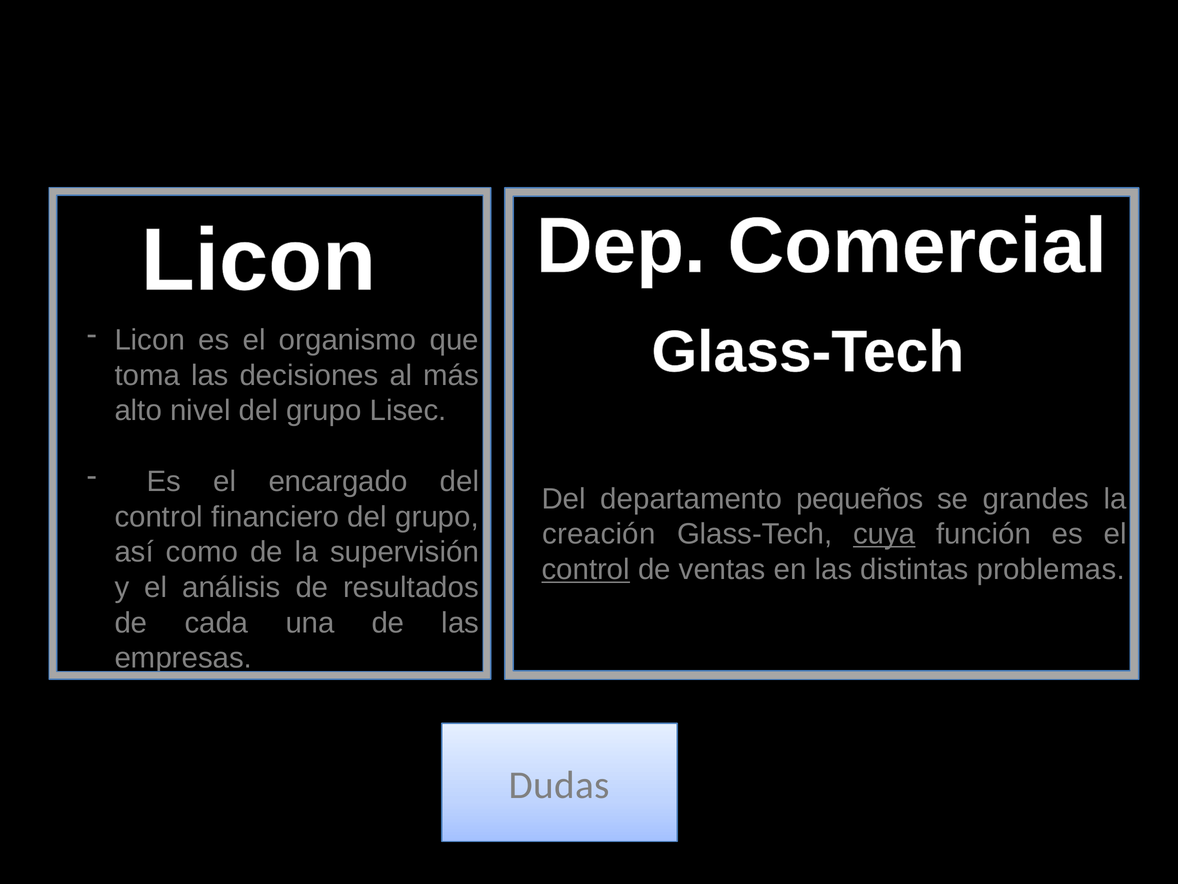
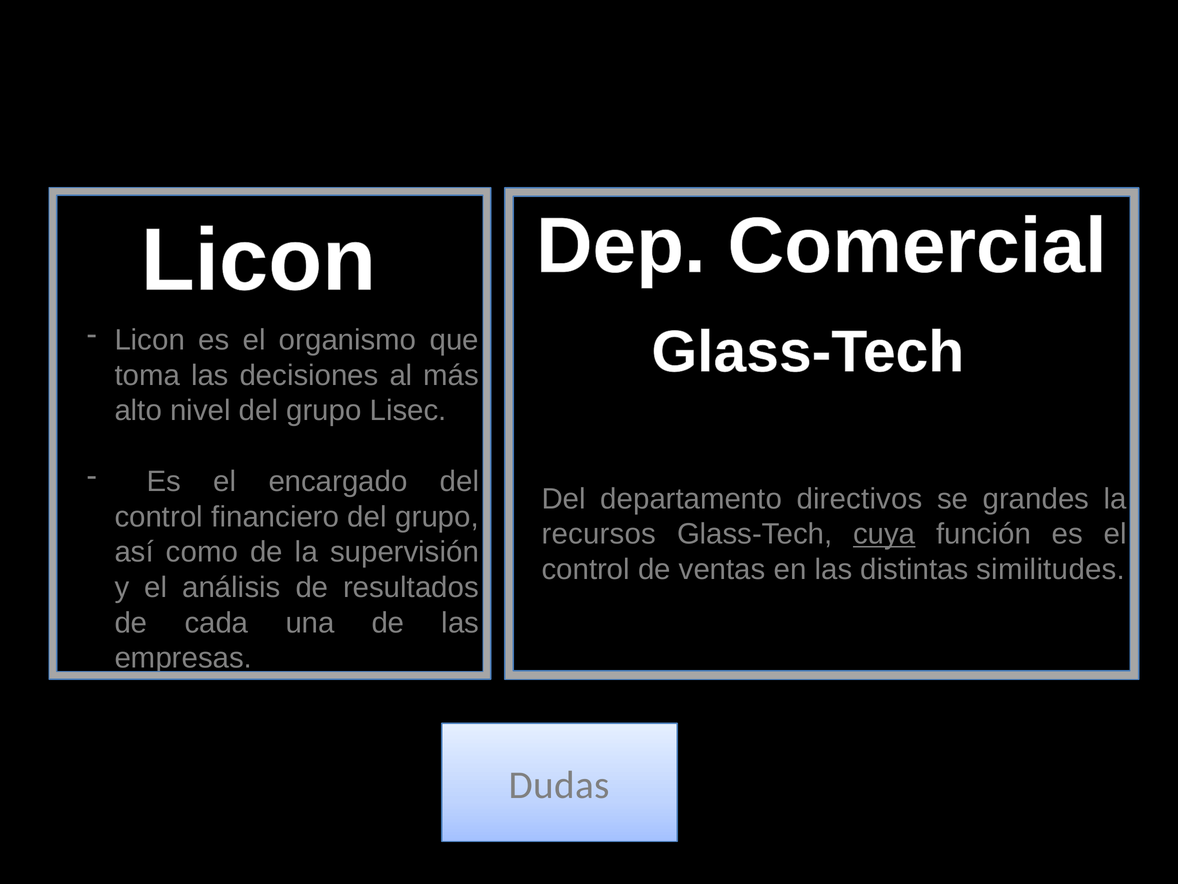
pequeños: pequeños -> directivos (859, 499)
creación: creación -> recursos (599, 534)
control underline: present -> none (586, 569)
problemas: problemas -> similitudes (1051, 569)
